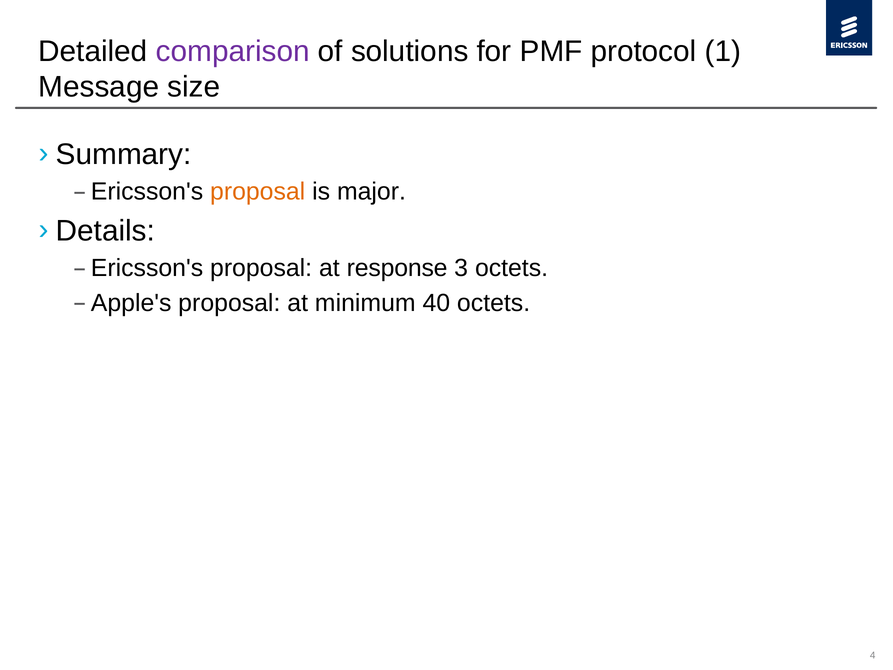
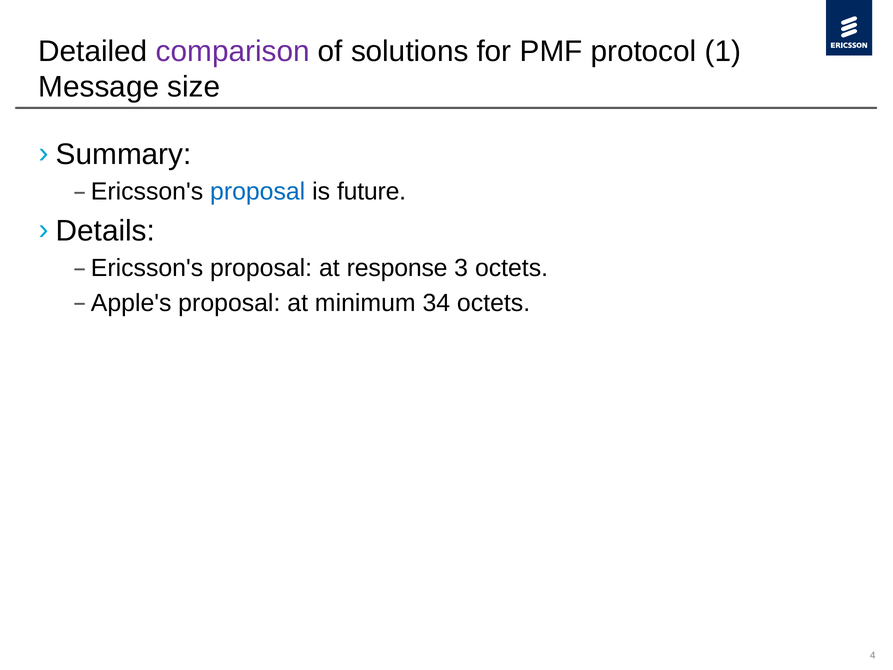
proposal colour: orange -> blue (258, 192)
major: major -> future (372, 192)
40: 40 -> 34 (436, 303)
